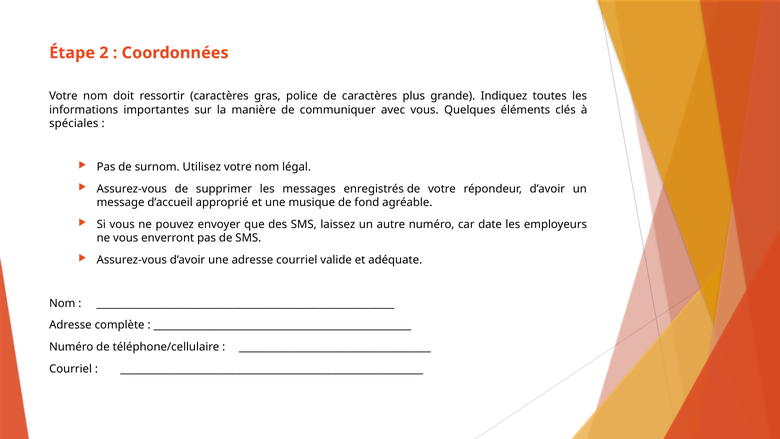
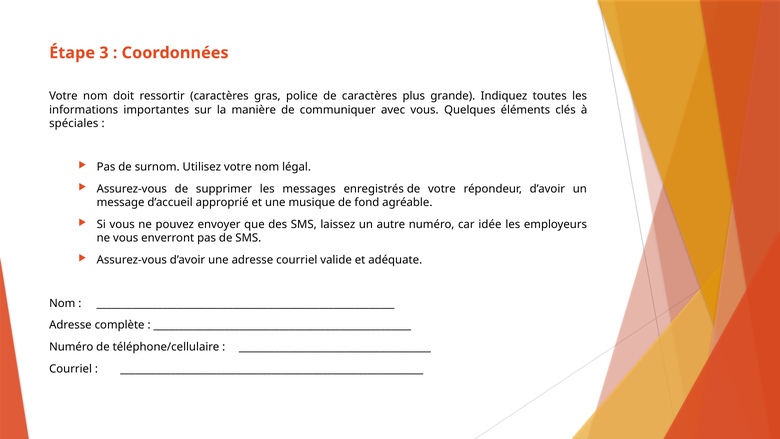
2: 2 -> 3 (104, 53)
date: date -> idée (490, 224)
